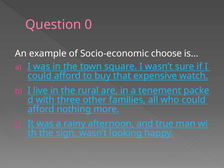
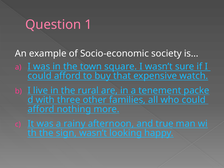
0: 0 -> 1 (88, 25)
choose: choose -> society (166, 53)
